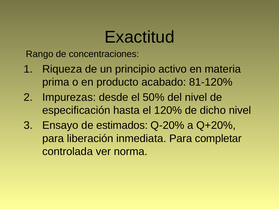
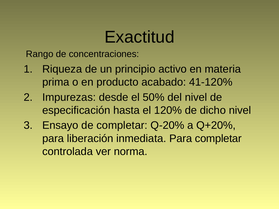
81-120%: 81-120% -> 41-120% (211, 82)
de estimados: estimados -> completar (122, 126)
